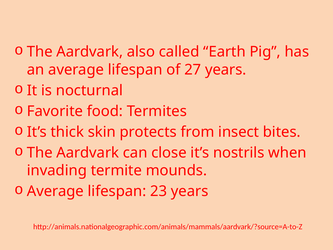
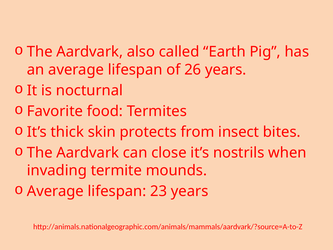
27: 27 -> 26 (193, 70)
